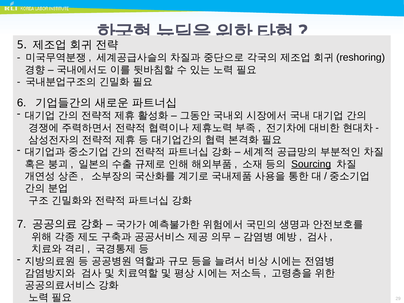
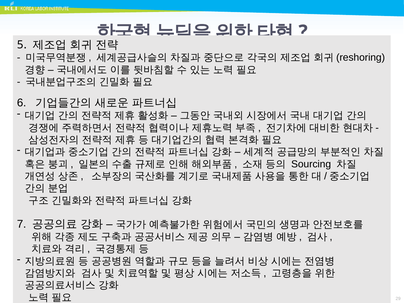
Sourcing underline: present -> none (311, 164)
